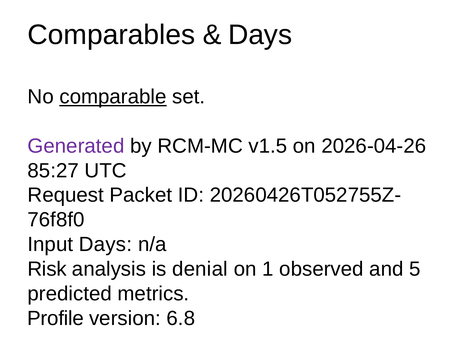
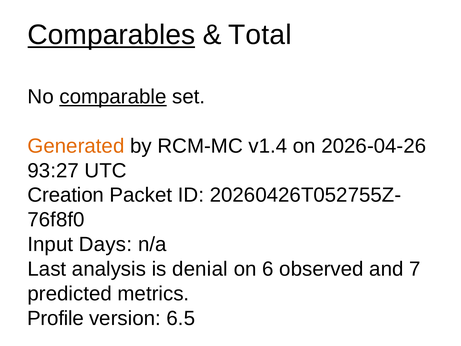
Comparables underline: none -> present (111, 35)
Days: Days -> Total (260, 35)
Generated colour: purple -> orange (76, 146)
v1.5: v1.5 -> v1.4 (268, 146)
85:27: 85:27 -> 93:27 (53, 170)
Request: Request -> Creation (66, 195)
Risk: Risk -> Last (47, 269)
1: 1 -> 6 (268, 269)
5: 5 -> 7 (415, 269)
6.8: 6.8 -> 6.5 (181, 318)
